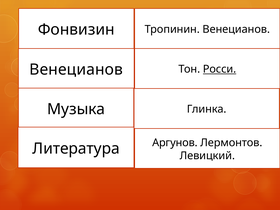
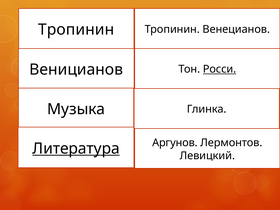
Фонвизин: Фонвизин -> Тропинин (76, 30)
Венецианов: Венецианов -> Веницианов (76, 70)
Литература underline: none -> present (76, 149)
